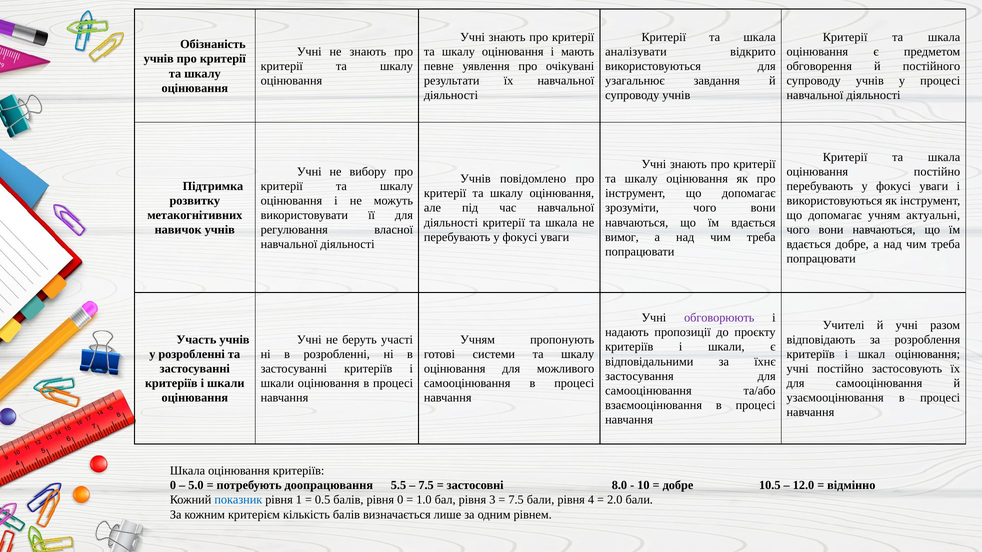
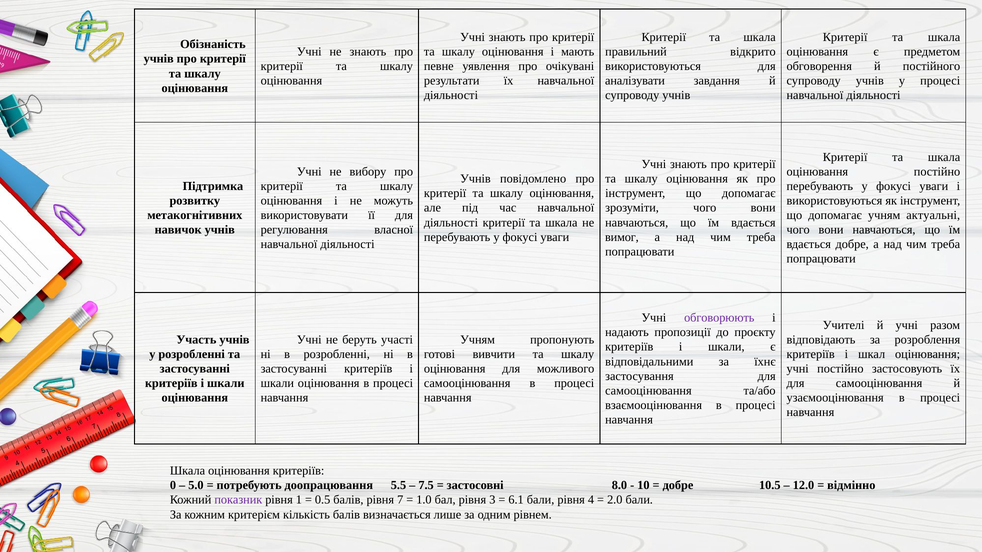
аналізувати: аналізувати -> правильний (636, 52)
узагальнює: узагальнює -> аналізувати (635, 81)
системи: системи -> вивчити (494, 354)
показник colour: blue -> purple (238, 500)
рівня 0: 0 -> 7 (400, 500)
7.5: 7.5 -> 6.1 (516, 500)
